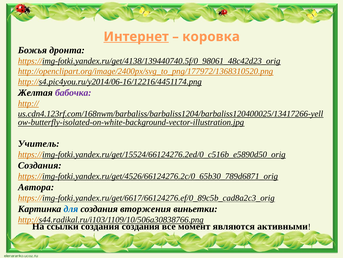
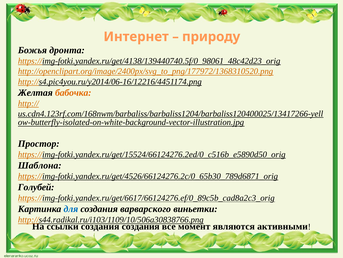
Интернет underline: present -> none (136, 37)
коровка: коровка -> природу (211, 37)
бабочка colour: purple -> orange (73, 92)
Учитель: Учитель -> Простор (39, 143)
Создания: Создания -> Шаблона (40, 165)
Автора: Автора -> Голубей (36, 187)
вторжения: вторжения -> варварского (146, 208)
